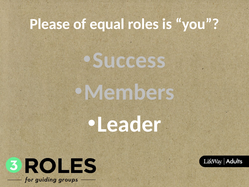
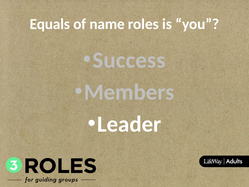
Please: Please -> Equals (50, 24)
equal: equal -> name (107, 24)
